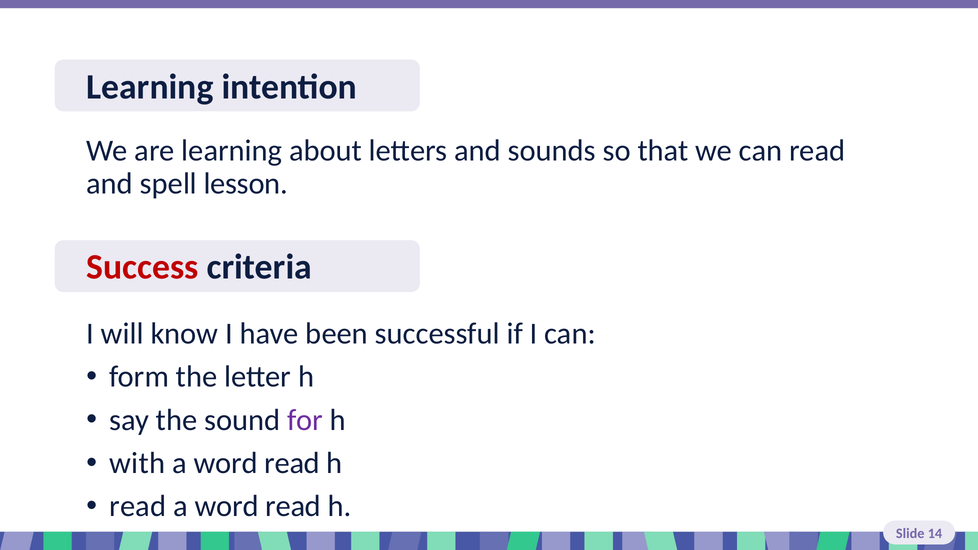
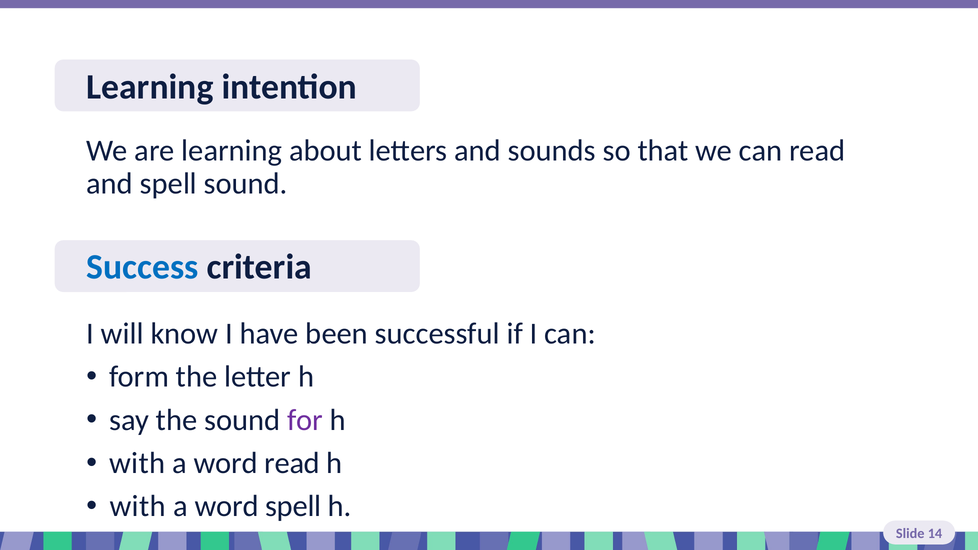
spell lesson: lesson -> sound (246, 183)
Success colour: red -> blue (142, 267)
read: read -> with (138, 506)
read: read -> spell (293, 506)
